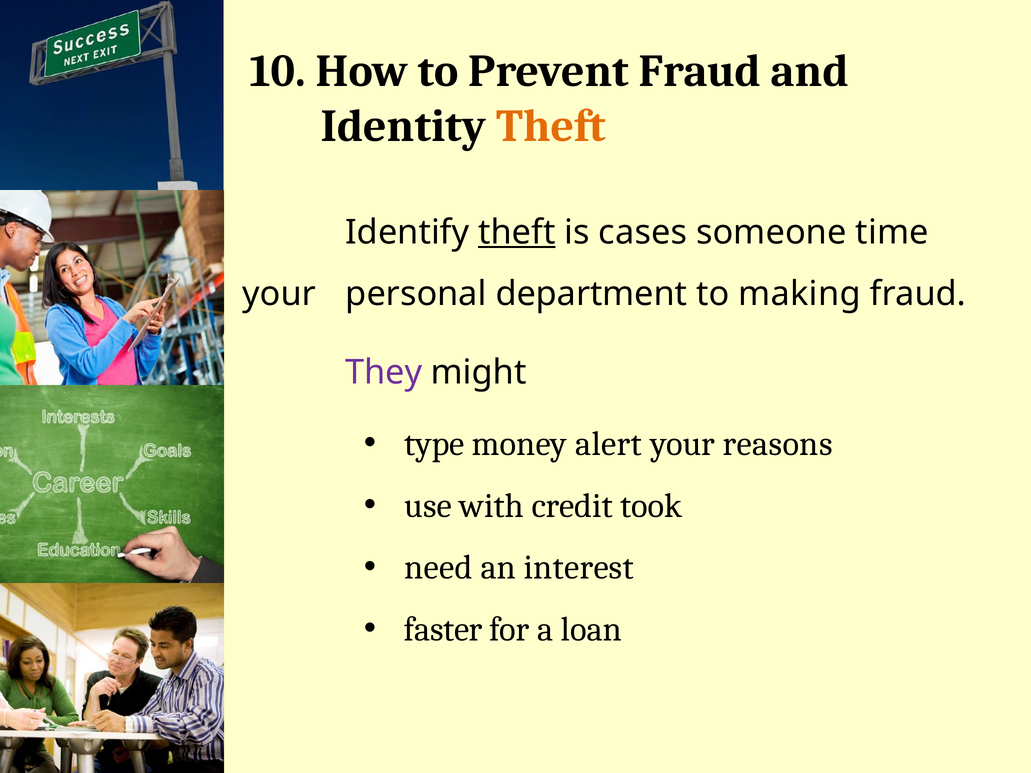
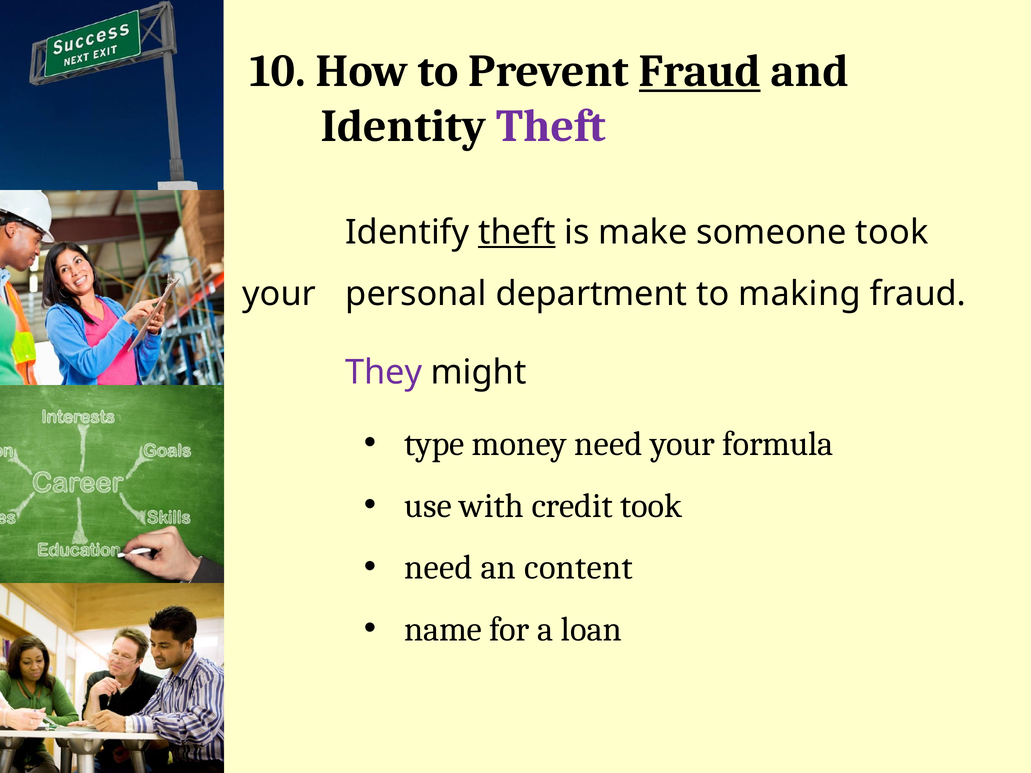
Fraud underline: none -> present (700, 71)
Theft colour: orange -> purple (551, 126)
cases: cases -> make (643, 232)
someone time: time -> took (892, 232)
money alert: alert -> need (608, 444)
reasons: reasons -> formula (778, 444)
interest: interest -> content (579, 568)
faster: faster -> name (443, 630)
